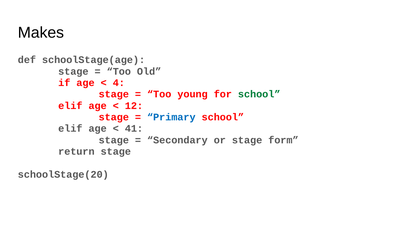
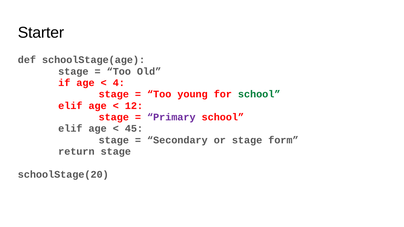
Makes: Makes -> Starter (41, 33)
Primary colour: blue -> purple (171, 117)
41: 41 -> 45 (134, 129)
